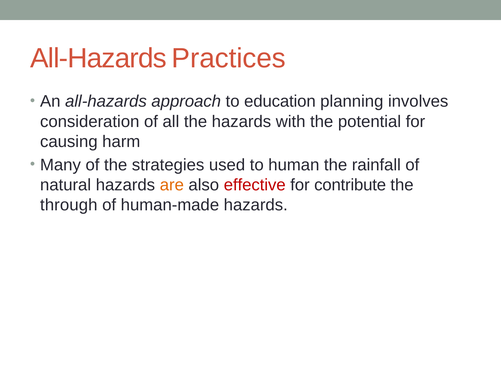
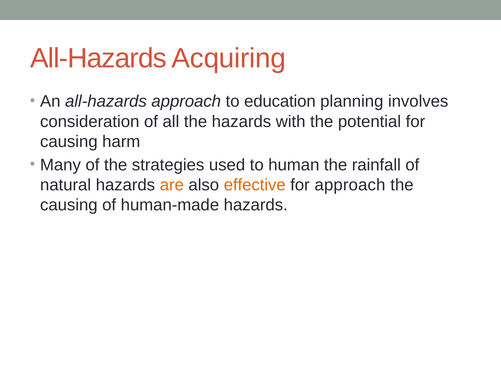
Practices: Practices -> Acquiring (229, 58)
effective colour: red -> orange (255, 185)
for contribute: contribute -> approach (350, 185)
through: through -> causing (69, 205)
